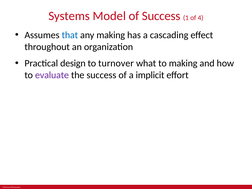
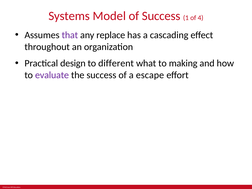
that colour: blue -> purple (70, 35)
any making: making -> replace (111, 35)
turnover: turnover -> different (116, 63)
implicit: implicit -> escape (150, 75)
